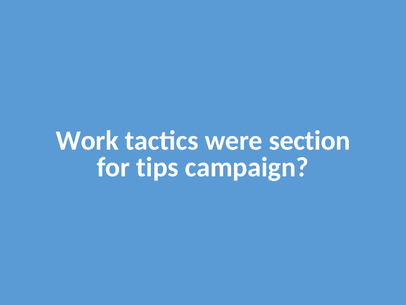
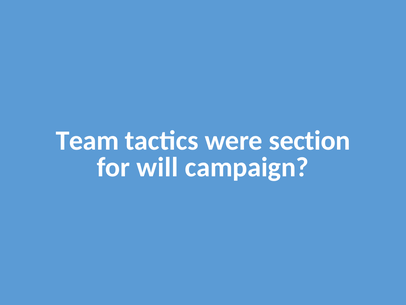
Work: Work -> Team (87, 140)
tips: tips -> will (157, 167)
